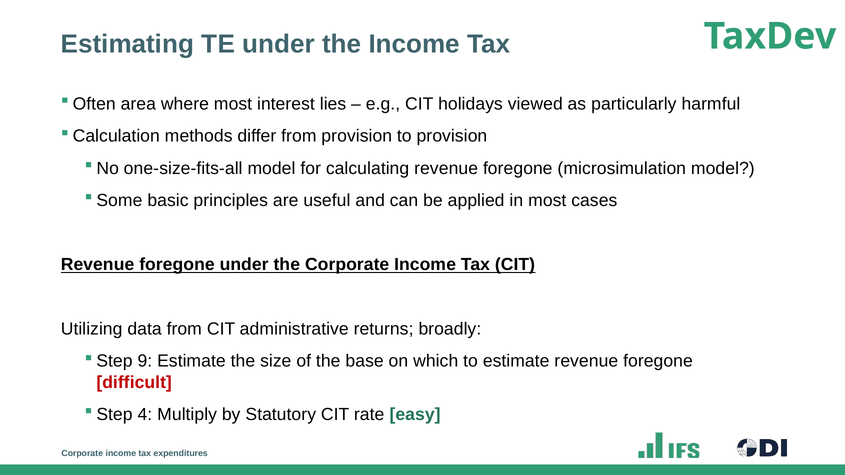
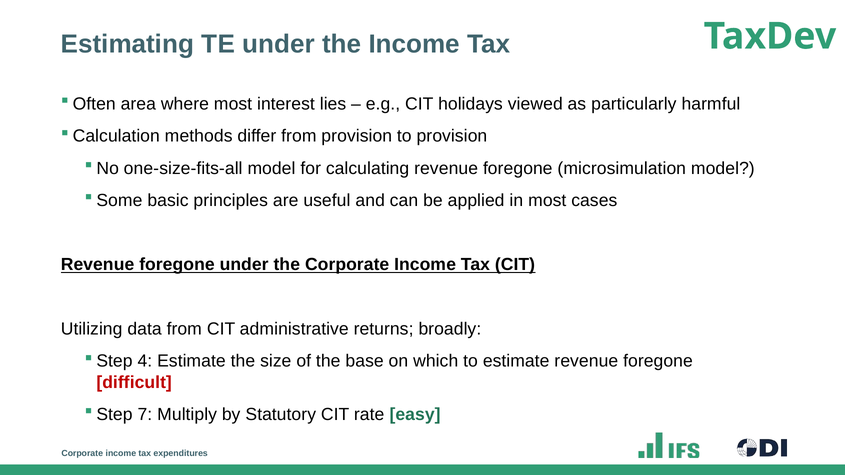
9: 9 -> 4 (145, 361)
4: 4 -> 7 (145, 415)
